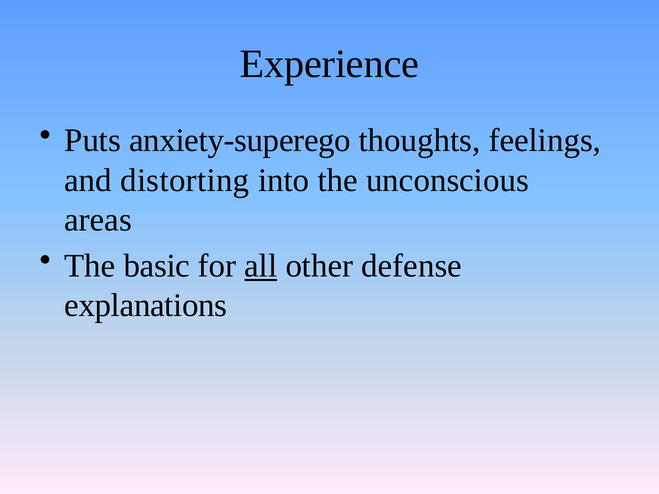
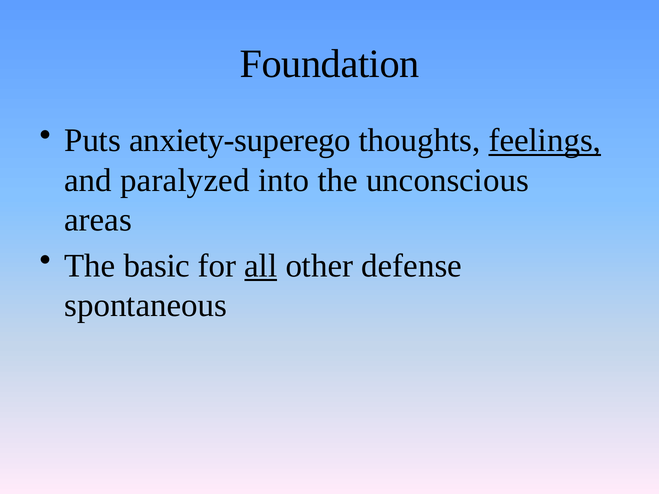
Experience: Experience -> Foundation (330, 64)
feelings underline: none -> present (545, 141)
distorting: distorting -> paralyzed (185, 180)
explanations: explanations -> spontaneous (146, 305)
